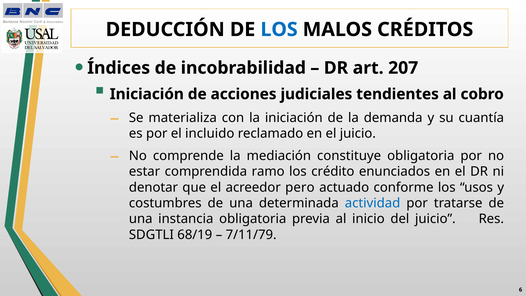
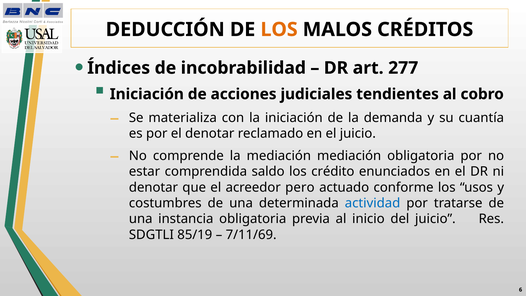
LOS colour: blue -> orange (279, 30)
207: 207 -> 277 (403, 68)
el incluido: incluido -> denotar (210, 133)
mediación constituye: constituye -> mediación (349, 156)
ramo: ramo -> saldo (268, 172)
68/19: 68/19 -> 85/19 (195, 235)
7/11/79: 7/11/79 -> 7/11/69 (251, 235)
